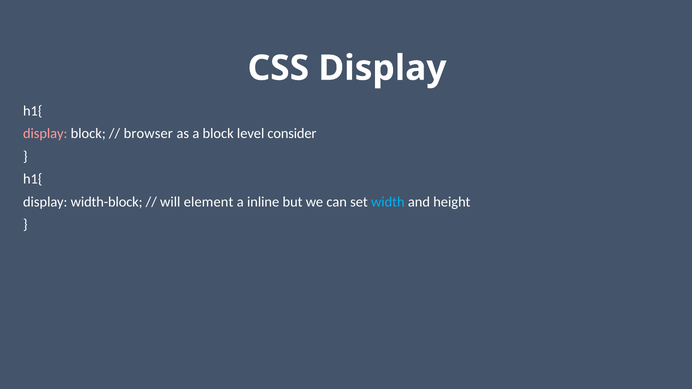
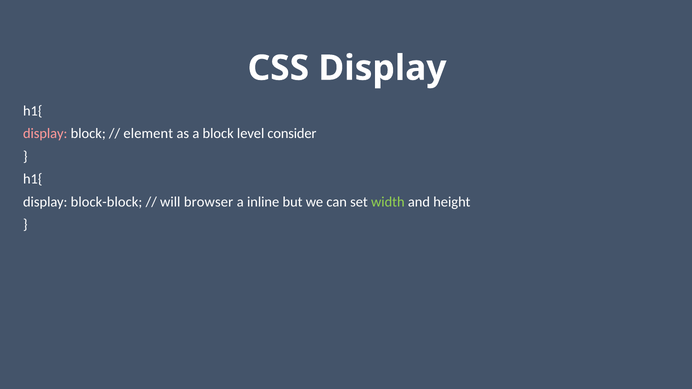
browser: browser -> element (148, 134)
width-block: width-block -> block-block (107, 202)
element: element -> browser (209, 202)
width colour: light blue -> light green (388, 202)
